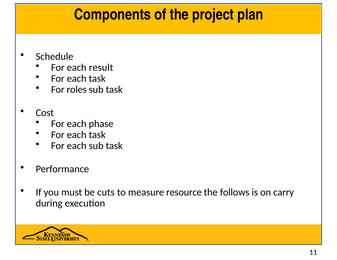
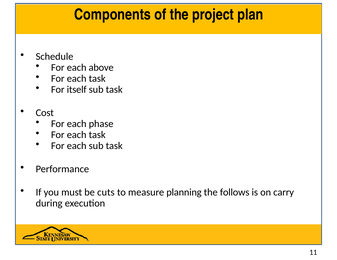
result: result -> above (101, 68)
roles: roles -> itself (77, 90)
resource: resource -> planning (184, 193)
